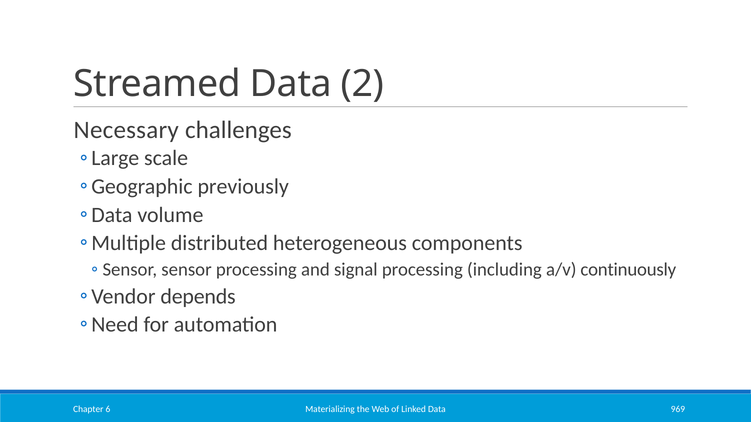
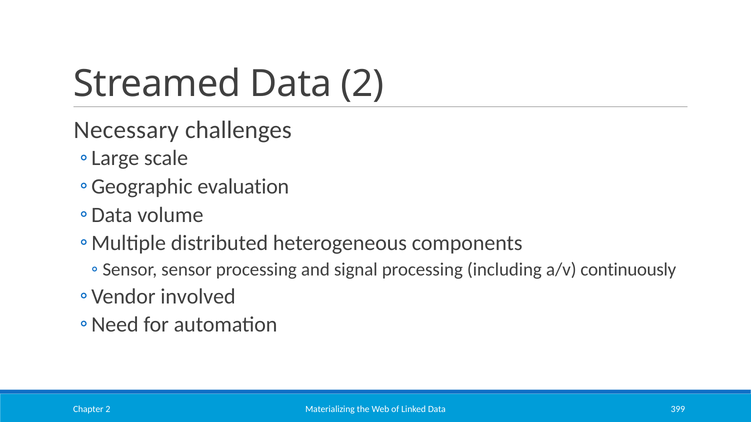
previously: previously -> evaluation (243, 187)
depends: depends -> involved (198, 297)
969: 969 -> 399 (678, 410)
Chapter 6: 6 -> 2 (108, 410)
